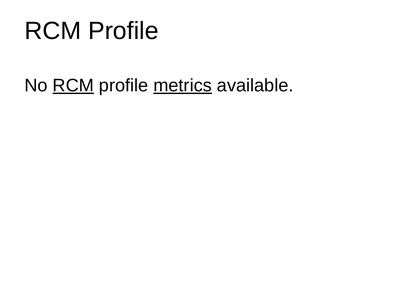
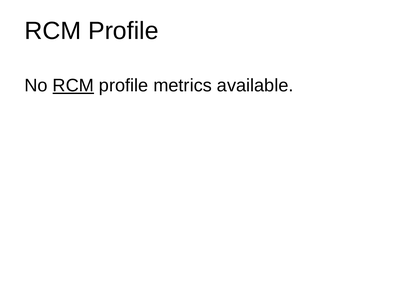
metrics underline: present -> none (183, 86)
